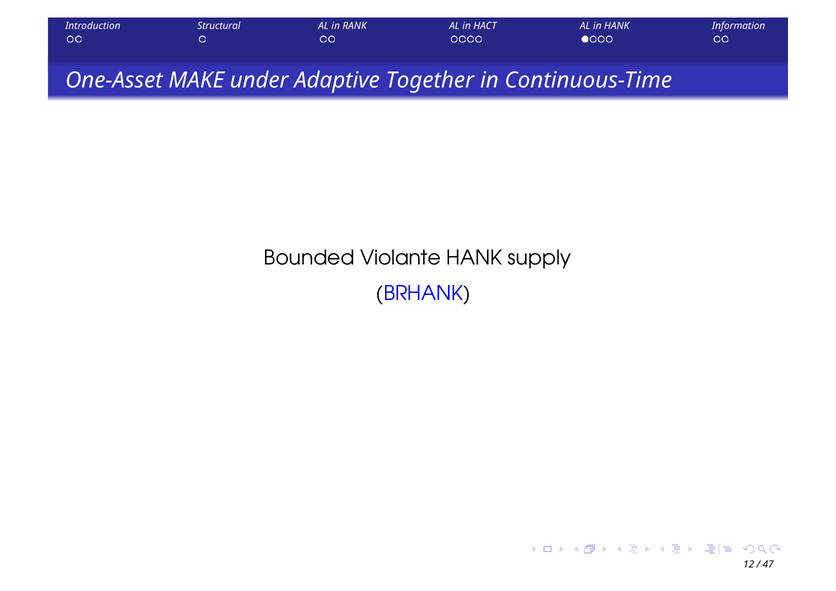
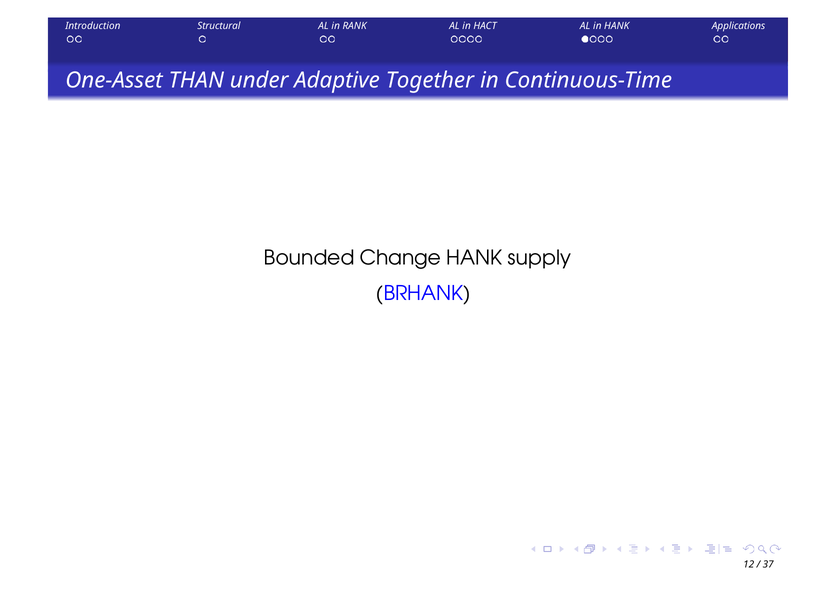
Information: Information -> Applications (739, 26)
MAKE: MAKE -> THAN (196, 80)
Violante: Violante -> Change (400, 258)
47: 47 -> 37 (768, 564)
